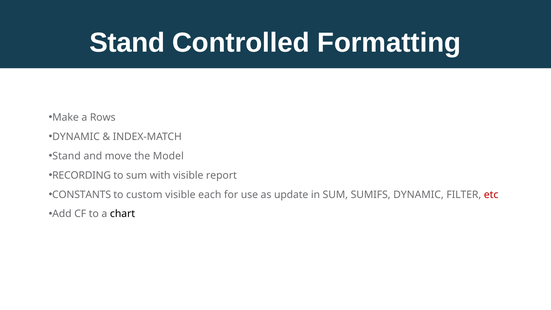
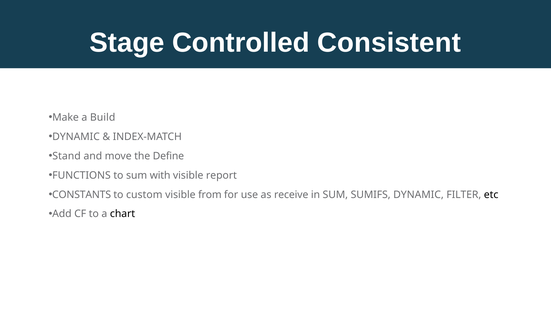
Stand: Stand -> Stage (127, 43)
Formatting: Formatting -> Consistent (389, 43)
Rows: Rows -> Build (103, 117)
Model: Model -> Define (168, 156)
RECORDING: RECORDING -> FUNCTIONS (82, 175)
each: each -> from (210, 195)
update: update -> receive (291, 195)
etc colour: red -> black (491, 195)
